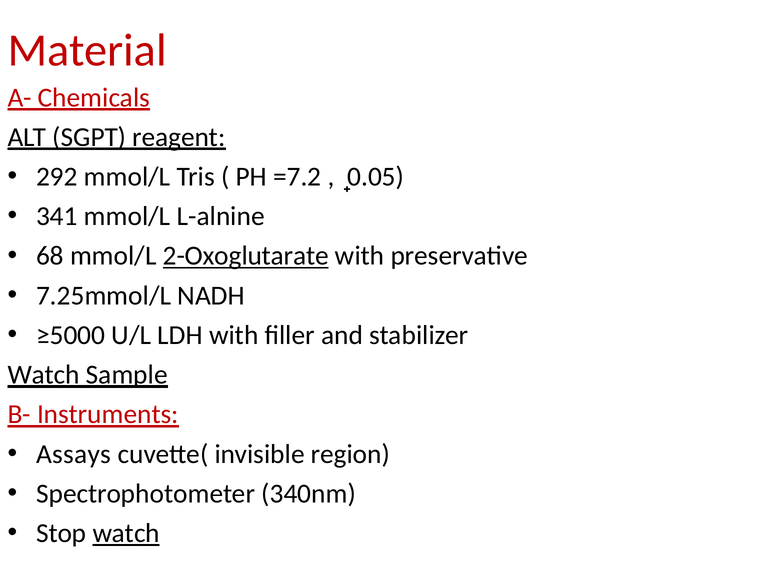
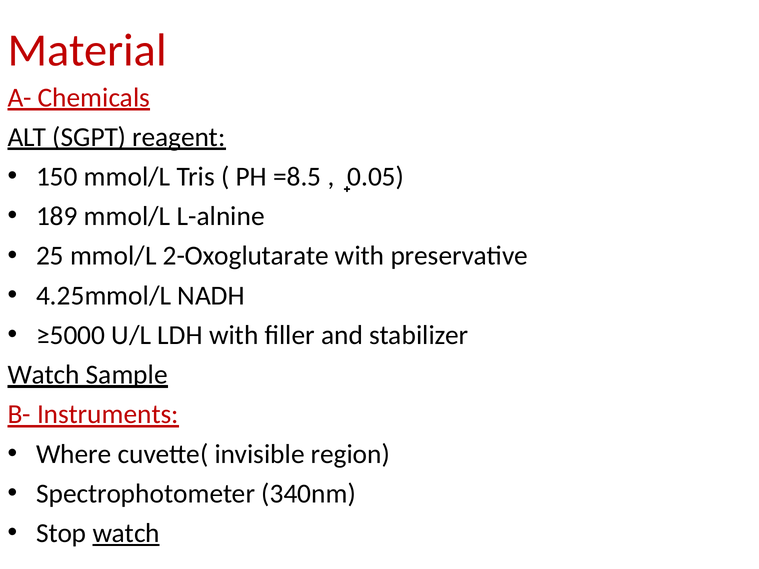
292: 292 -> 150 (57, 177)
=7.2: =7.2 -> =8.5 (297, 177)
341: 341 -> 189 (57, 216)
68: 68 -> 25 (50, 256)
2-Oxoglutarate underline: present -> none (246, 256)
7.25mmol/L: 7.25mmol/L -> 4.25mmol/L (104, 296)
Assays: Assays -> Where (74, 454)
